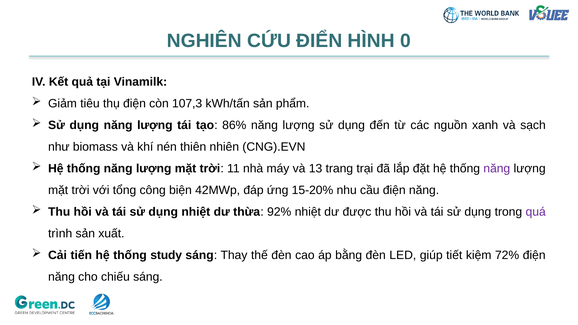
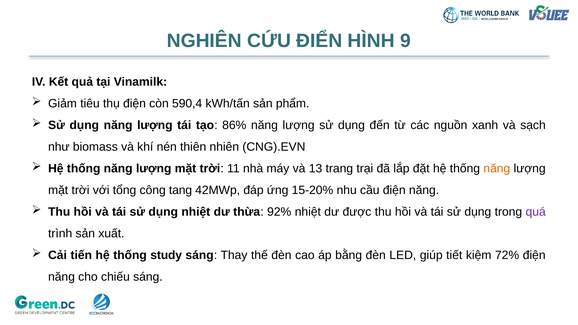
0: 0 -> 9 (405, 41)
107,3: 107,3 -> 590,4 (187, 104)
năng colour: purple -> orange (497, 169)
biện: biện -> tang (181, 190)
